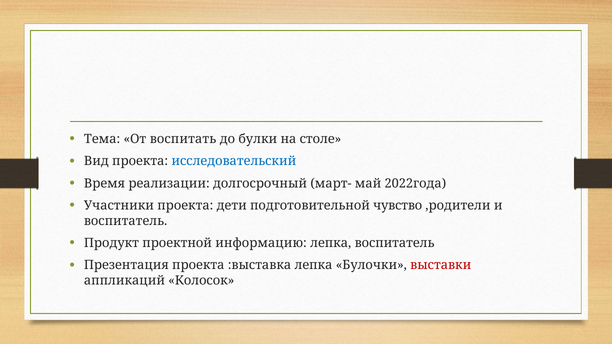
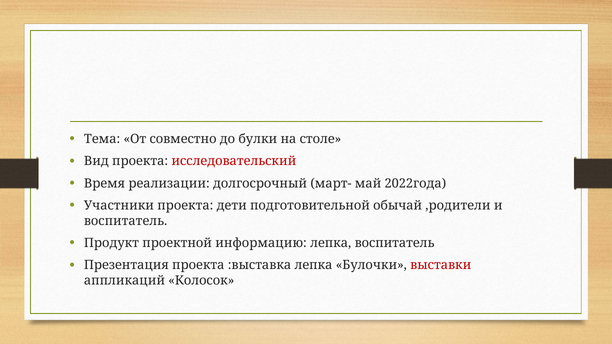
воспитать: воспитать -> совместно (183, 139)
исследовательский colour: blue -> red (234, 161)
чувство: чувство -> обычай (398, 206)
